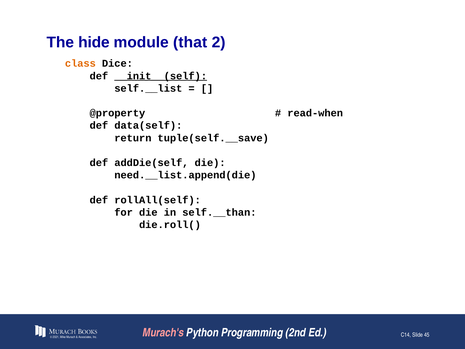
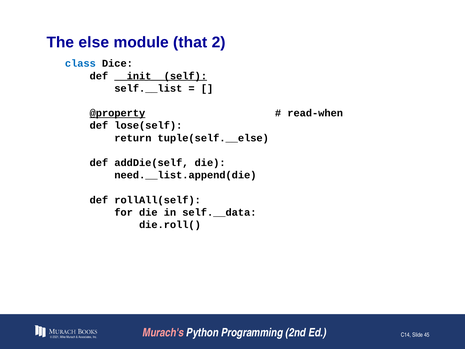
hide: hide -> else (94, 42)
class colour: orange -> blue (80, 63)
@property underline: none -> present (117, 113)
data(self: data(self -> lose(self (148, 125)
tuple(self.__save: tuple(self.__save -> tuple(self.__else (213, 138)
self.__than: self.__than -> self.__data (219, 212)
